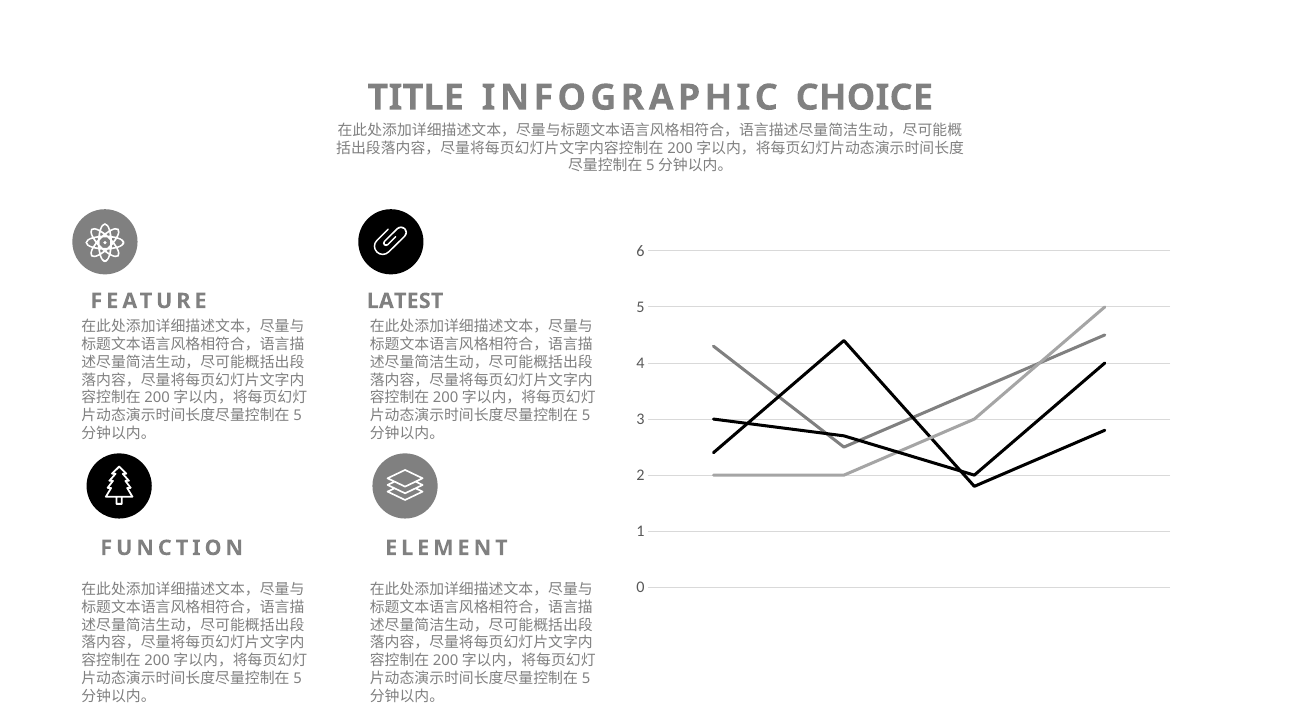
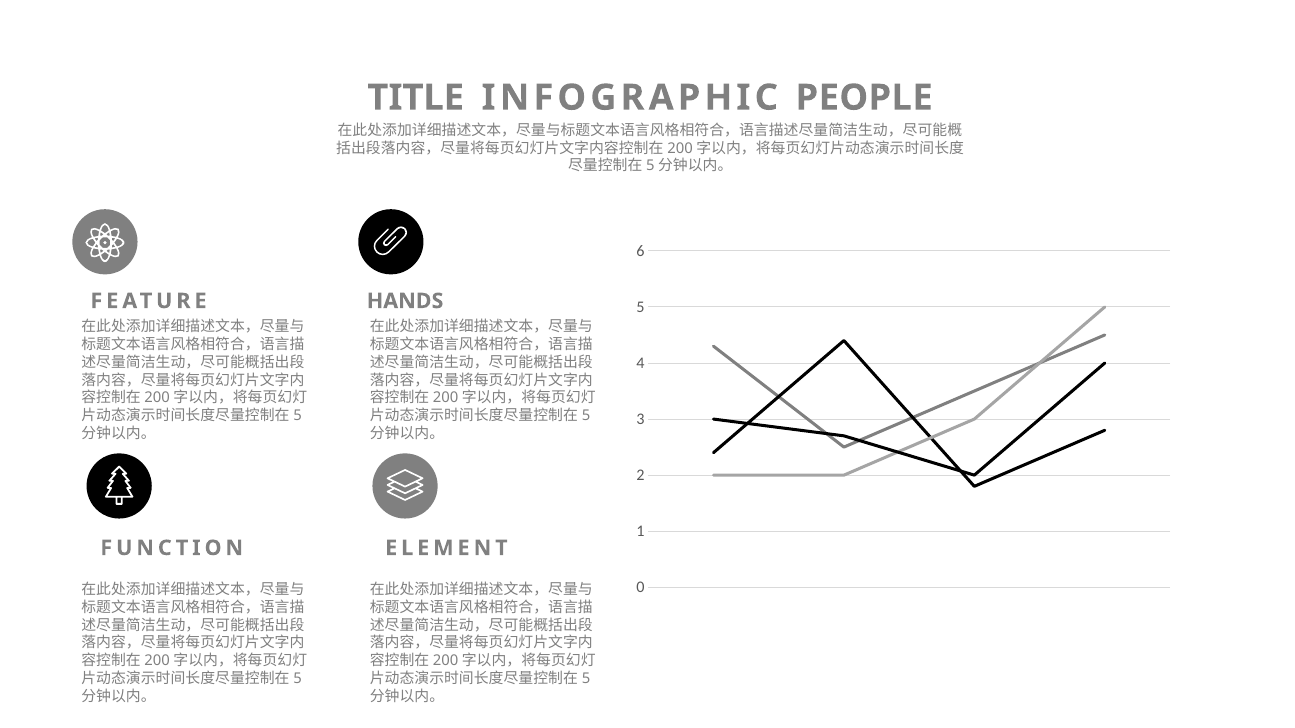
CHOICE: CHOICE -> PEOPLE (864, 98)
LATEST: LATEST -> HANDS (405, 301)
